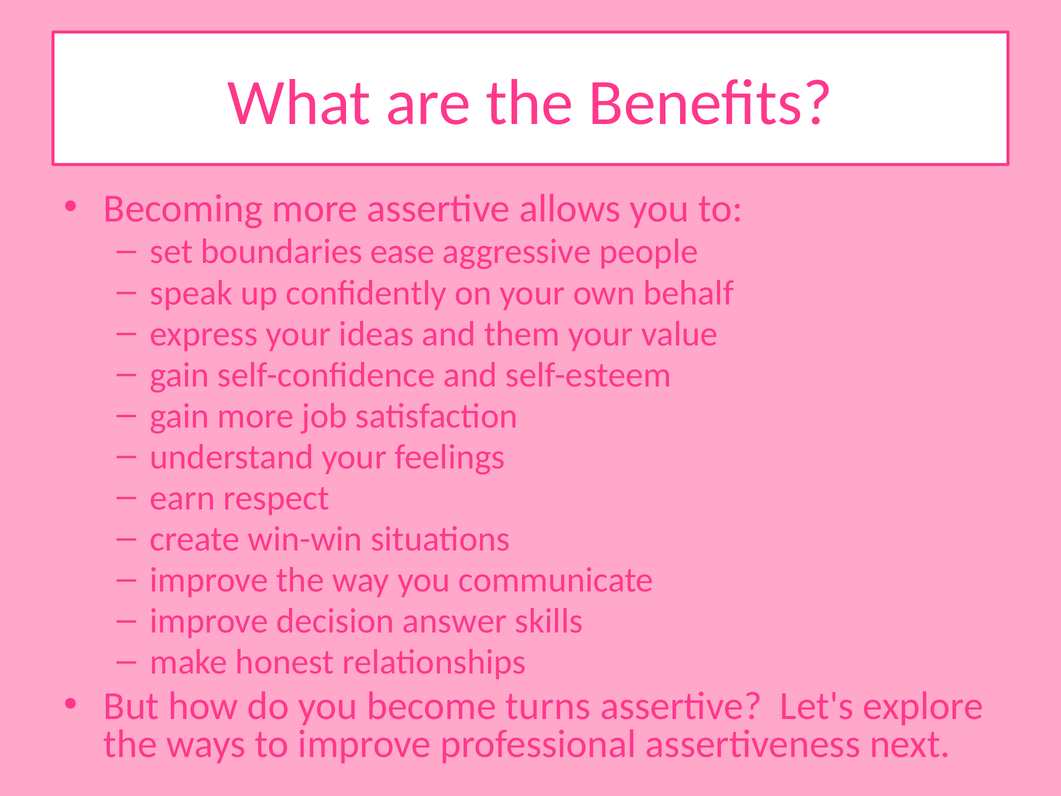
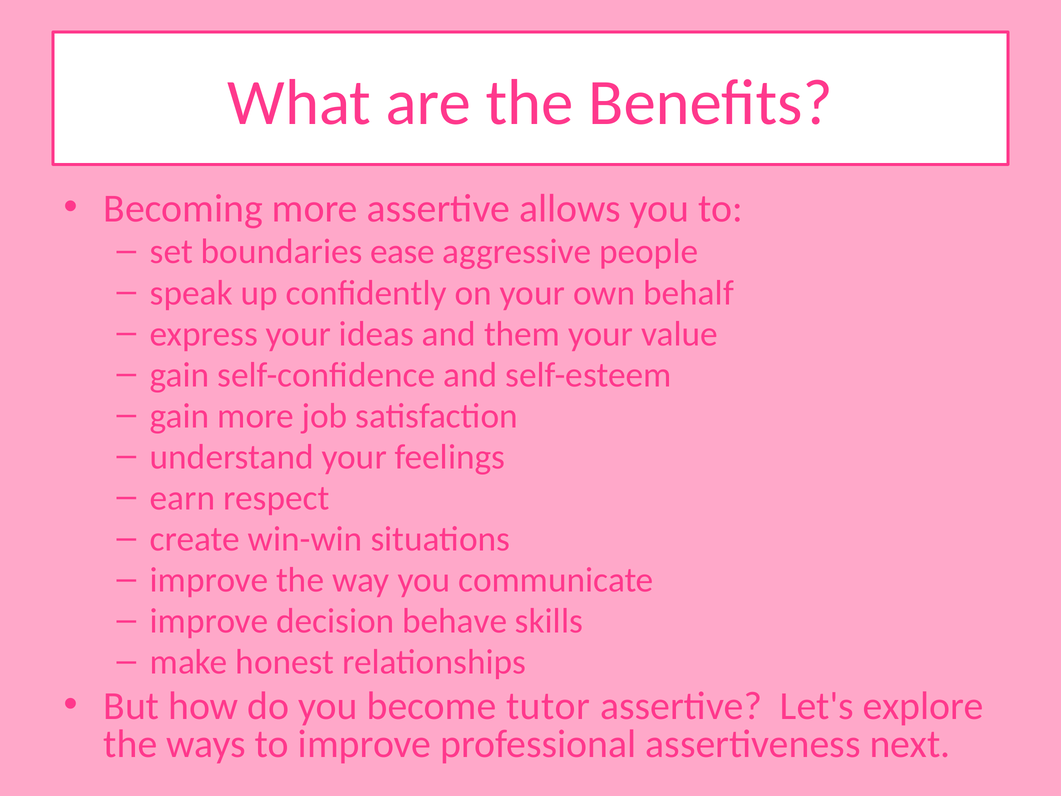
answer: answer -> behave (455, 621)
turns: turns -> tutor (548, 706)
